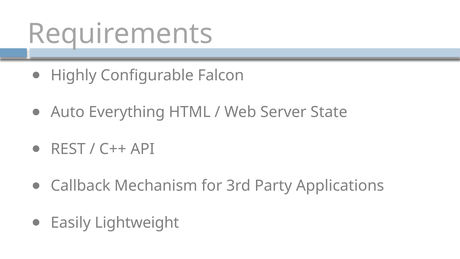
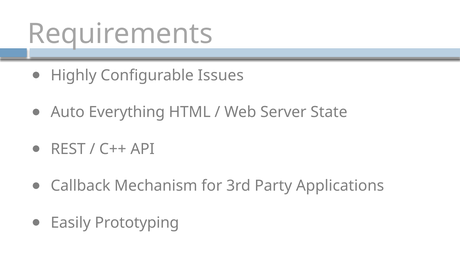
Falcon: Falcon -> Issues (221, 75)
Lightweight: Lightweight -> Prototyping (137, 222)
